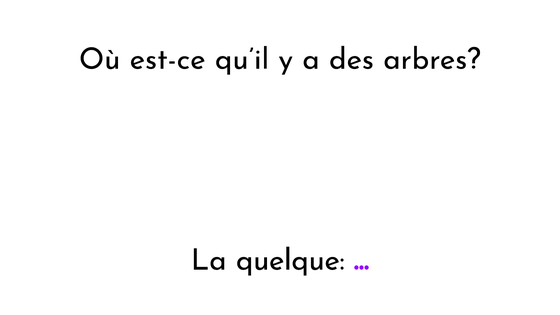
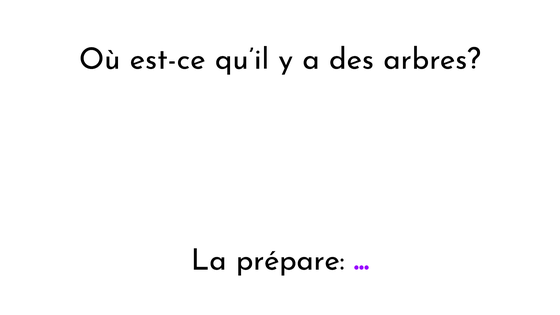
quelque: quelque -> prépare (290, 260)
